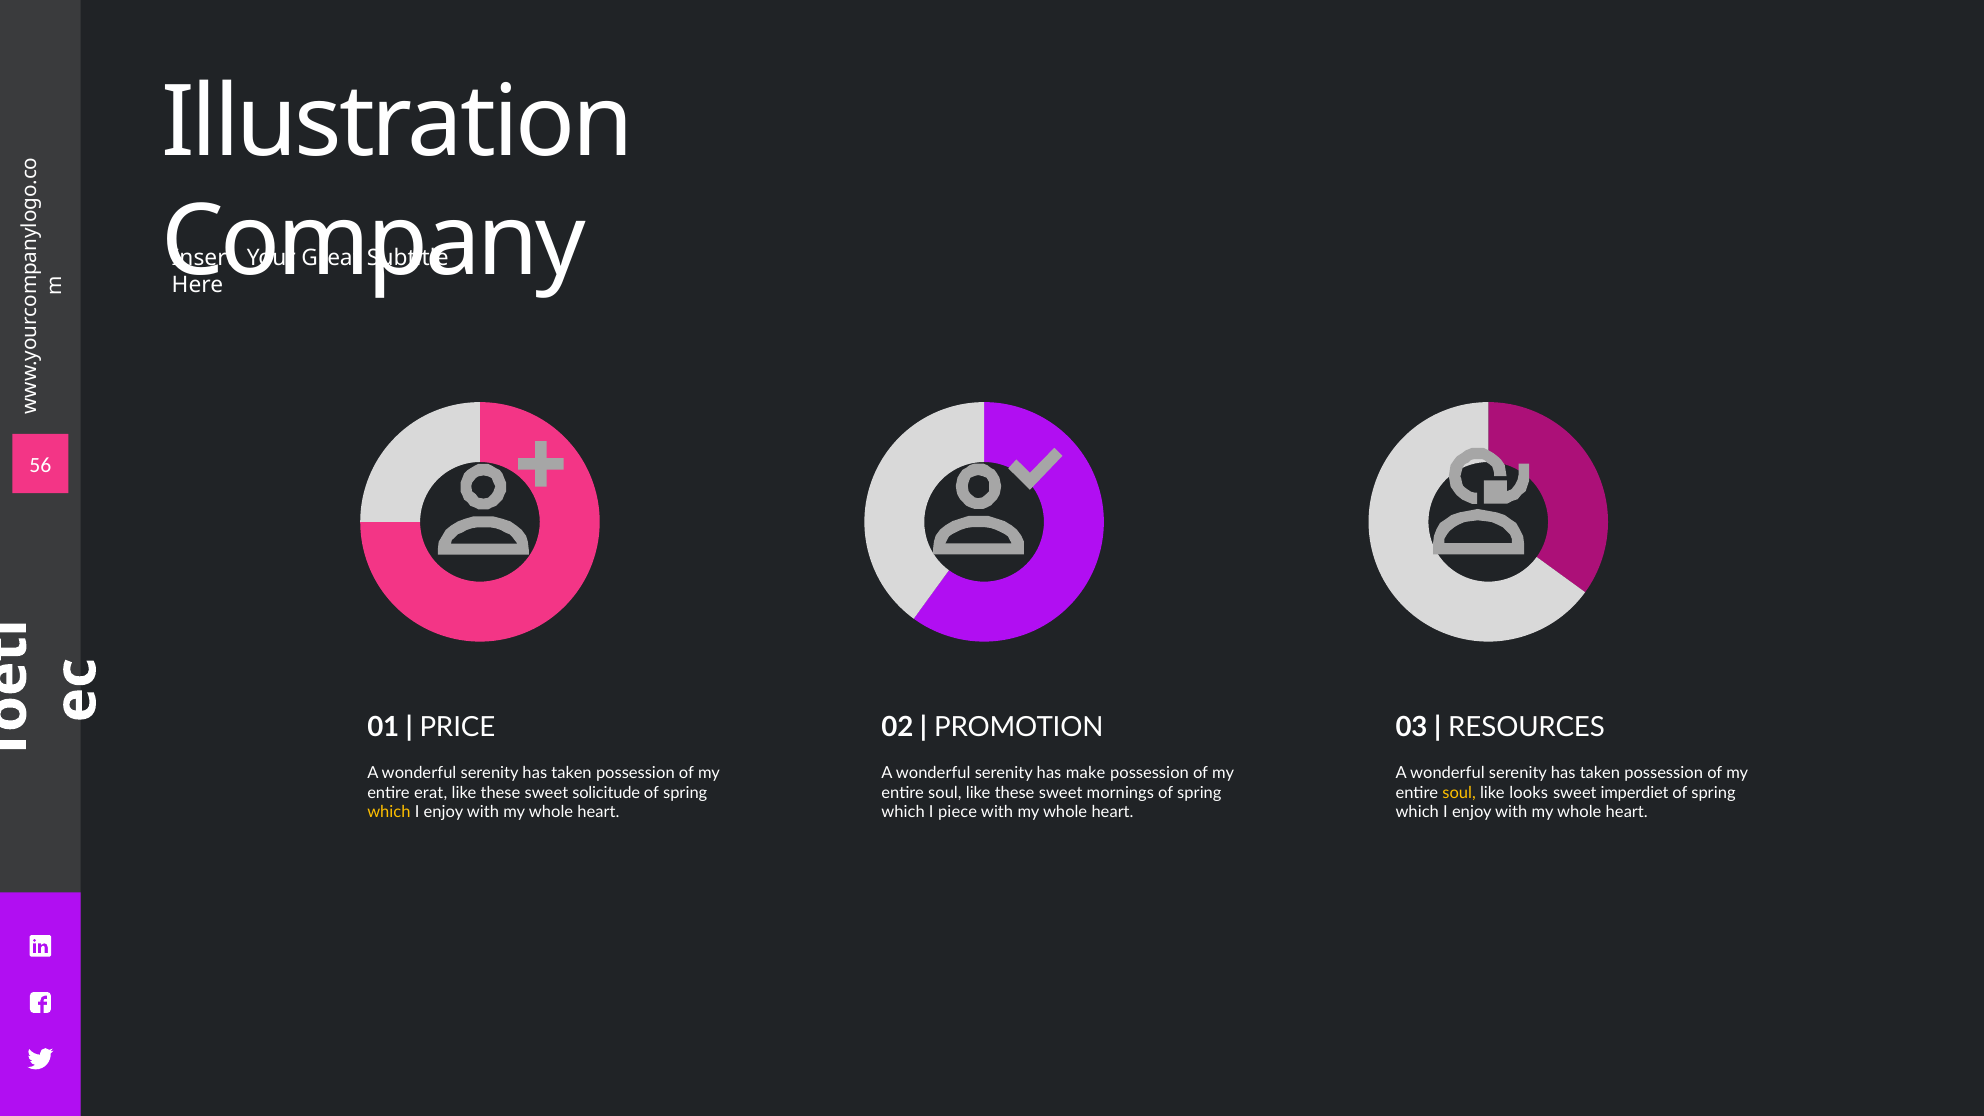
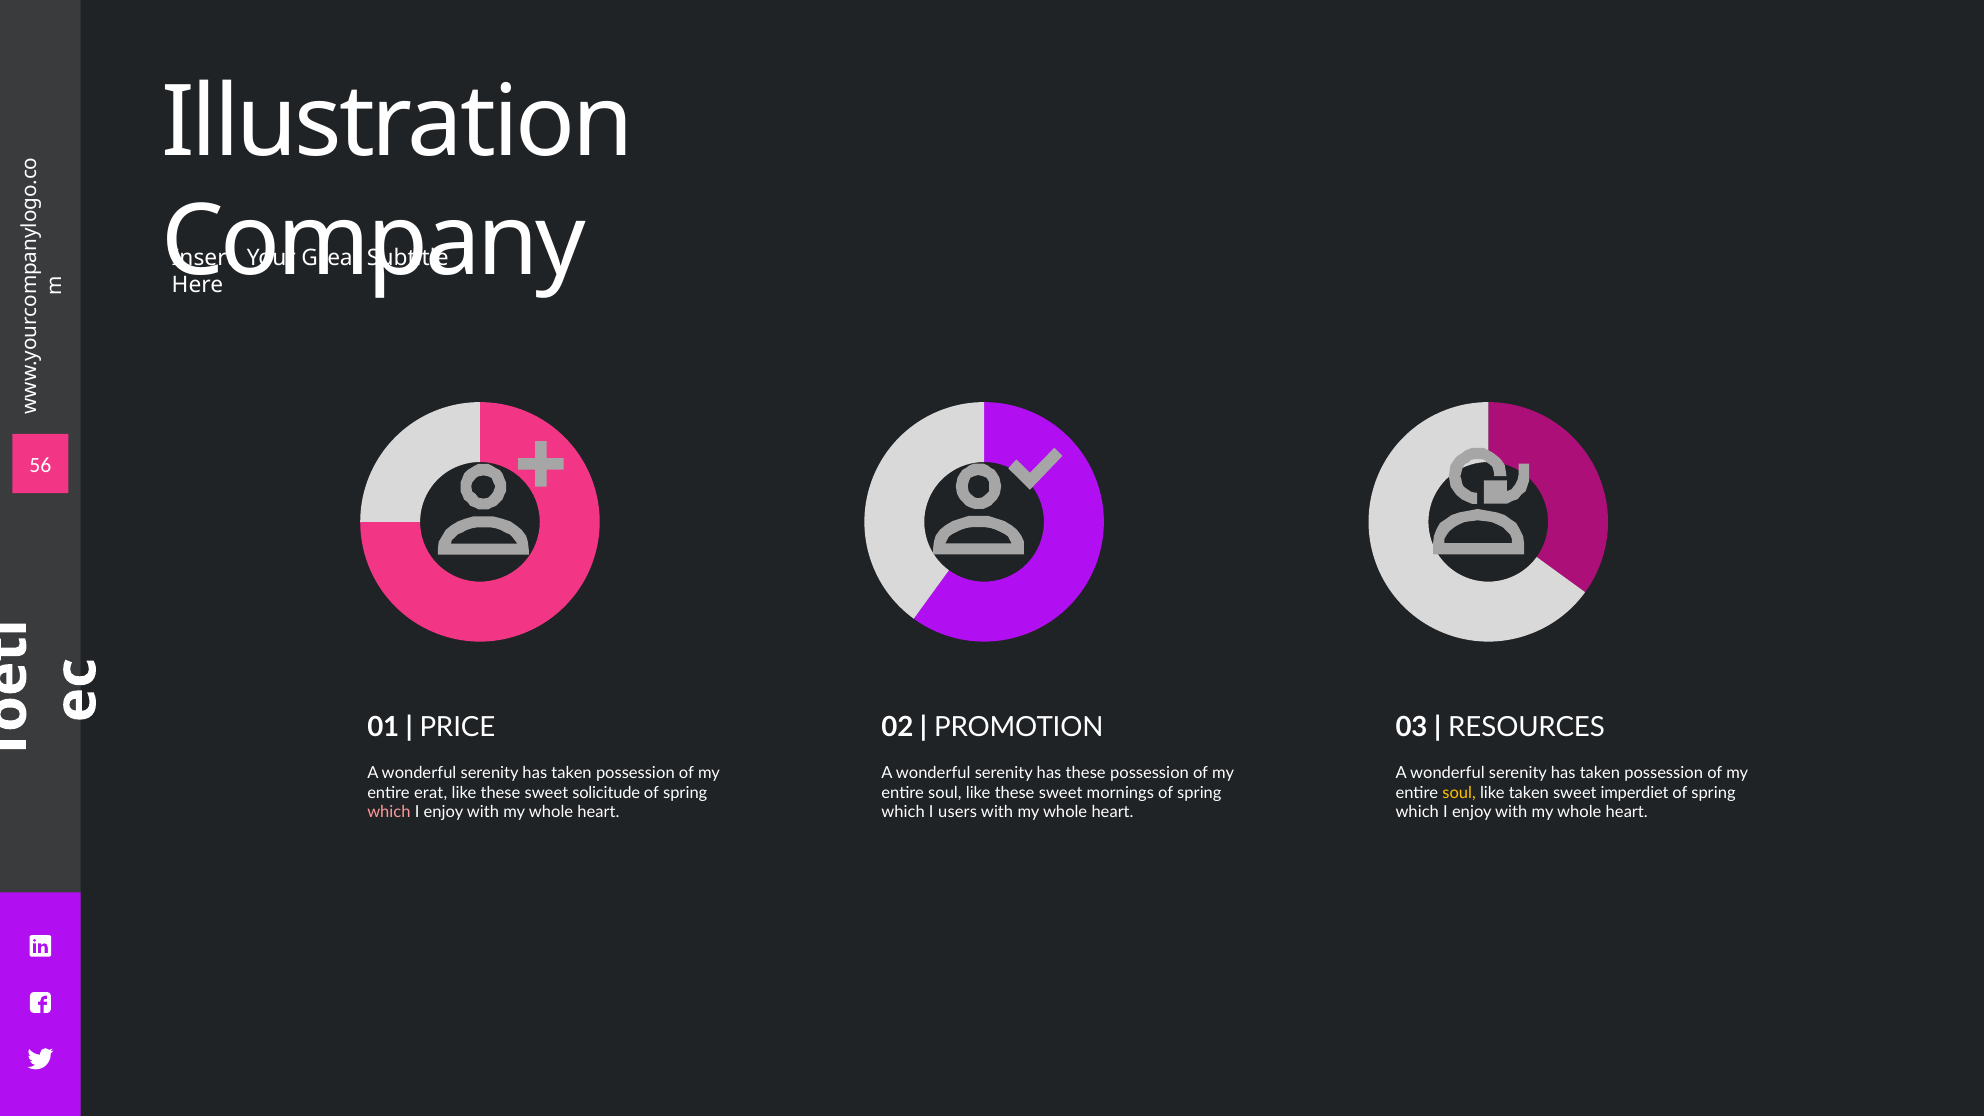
has make: make -> these (1086, 773)
like looks: looks -> taken (1529, 793)
which colour: yellow -> pink (389, 813)
piece: piece -> users (958, 813)
